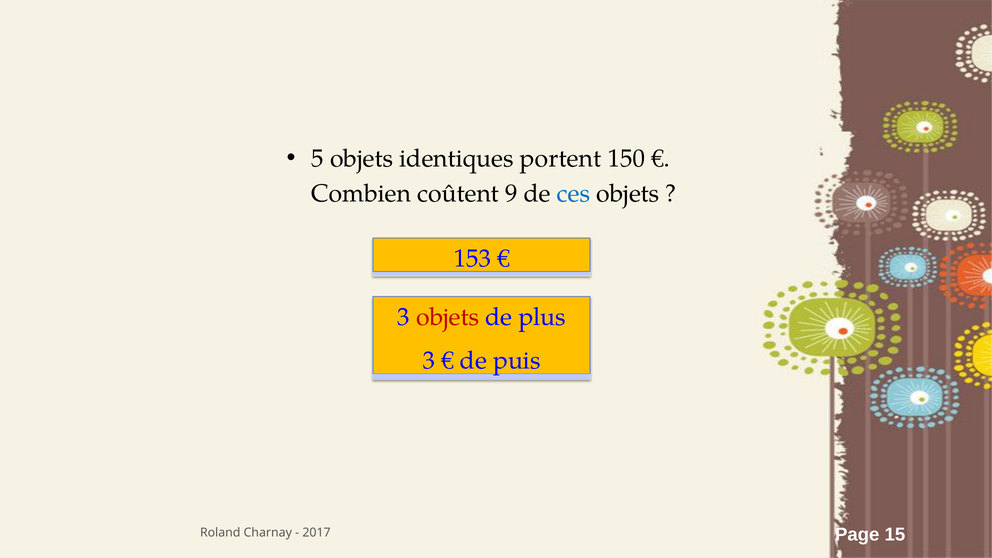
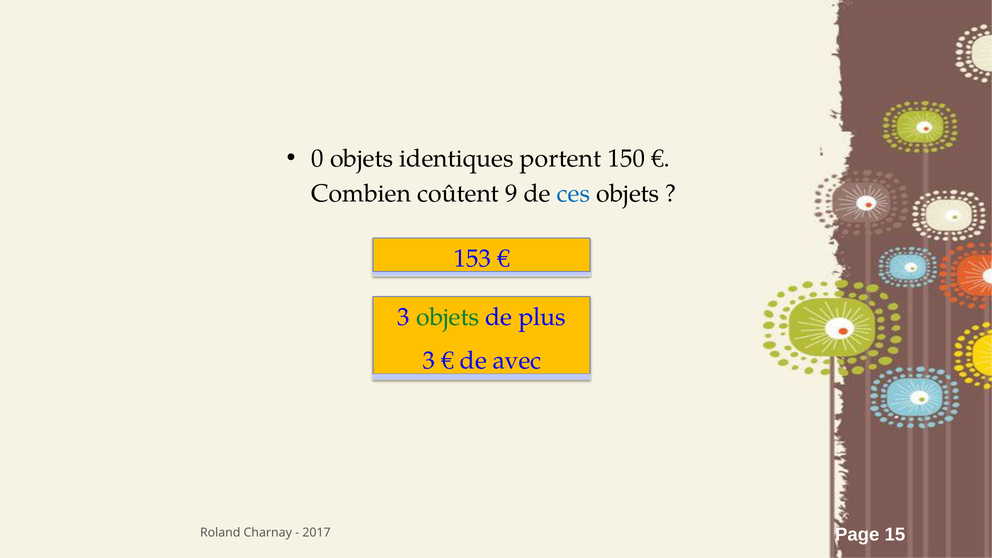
5: 5 -> 0 (318, 159)
objets colour: red -> green (448, 317)
puis: puis -> avec (517, 361)
